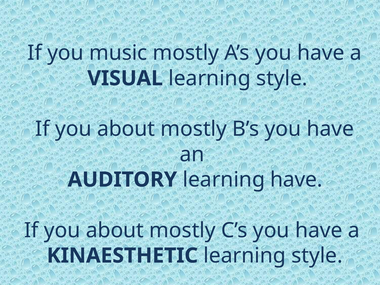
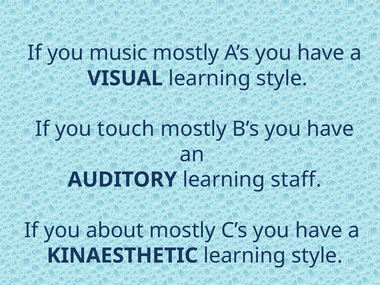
about: about -> touch (126, 129)
learning have: have -> staff (296, 180)
